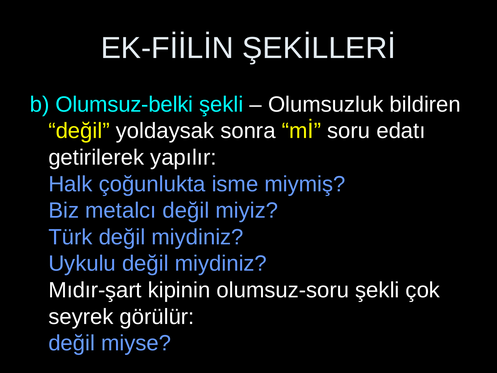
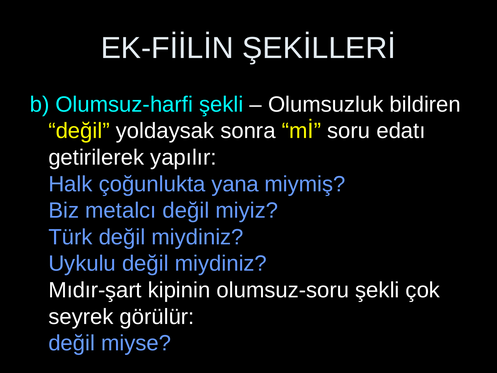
Olumsuz-belki: Olumsuz-belki -> Olumsuz-harfi (124, 104)
isme: isme -> yana (235, 184)
